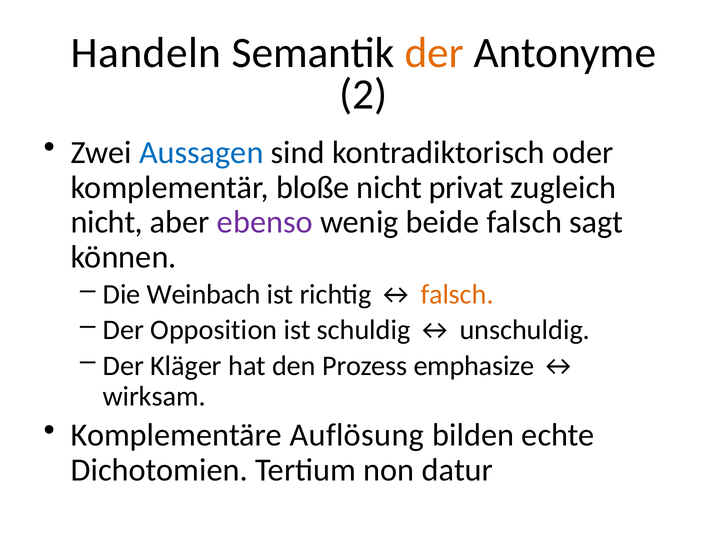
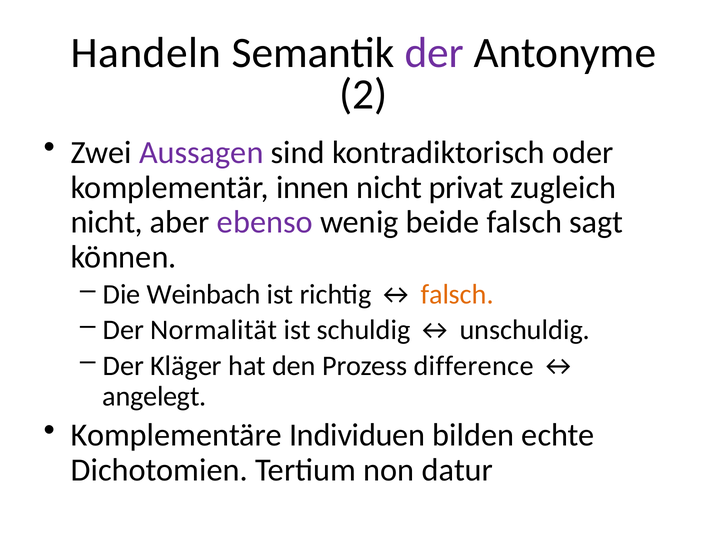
der colour: orange -> purple (434, 53)
Aussagen colour: blue -> purple (201, 153)
bloße: bloße -> innen (313, 187)
Opposition: Opposition -> Normalität (214, 330)
emphasize: emphasize -> difference (474, 366)
wirksam: wirksam -> angelegt (154, 396)
Auflösung: Auflösung -> Individuen (357, 435)
